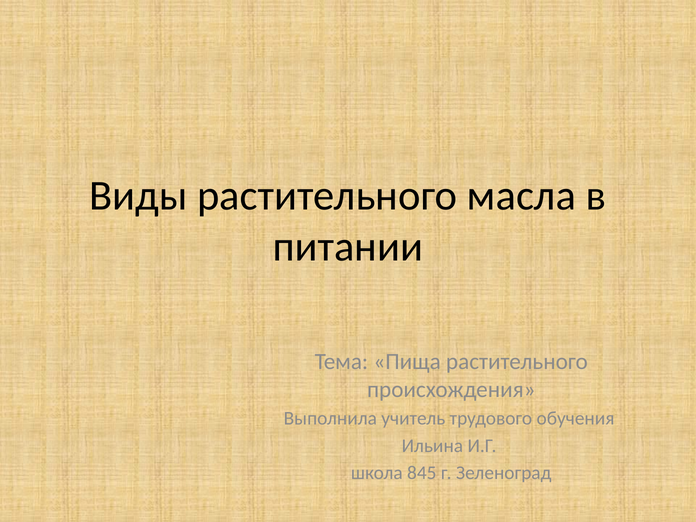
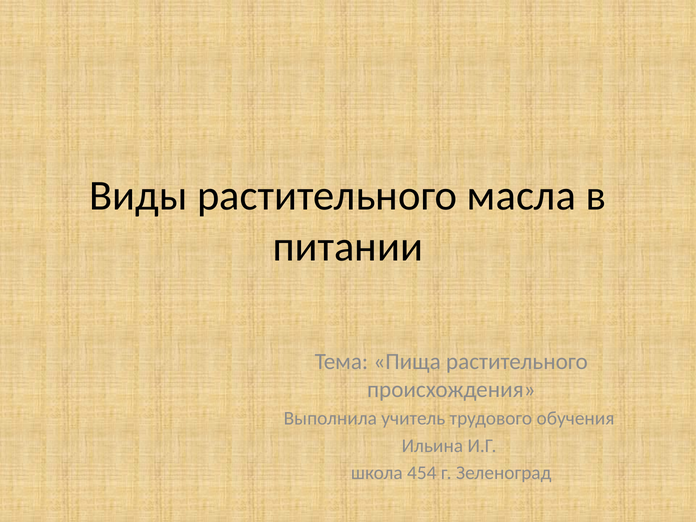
845: 845 -> 454 (422, 473)
